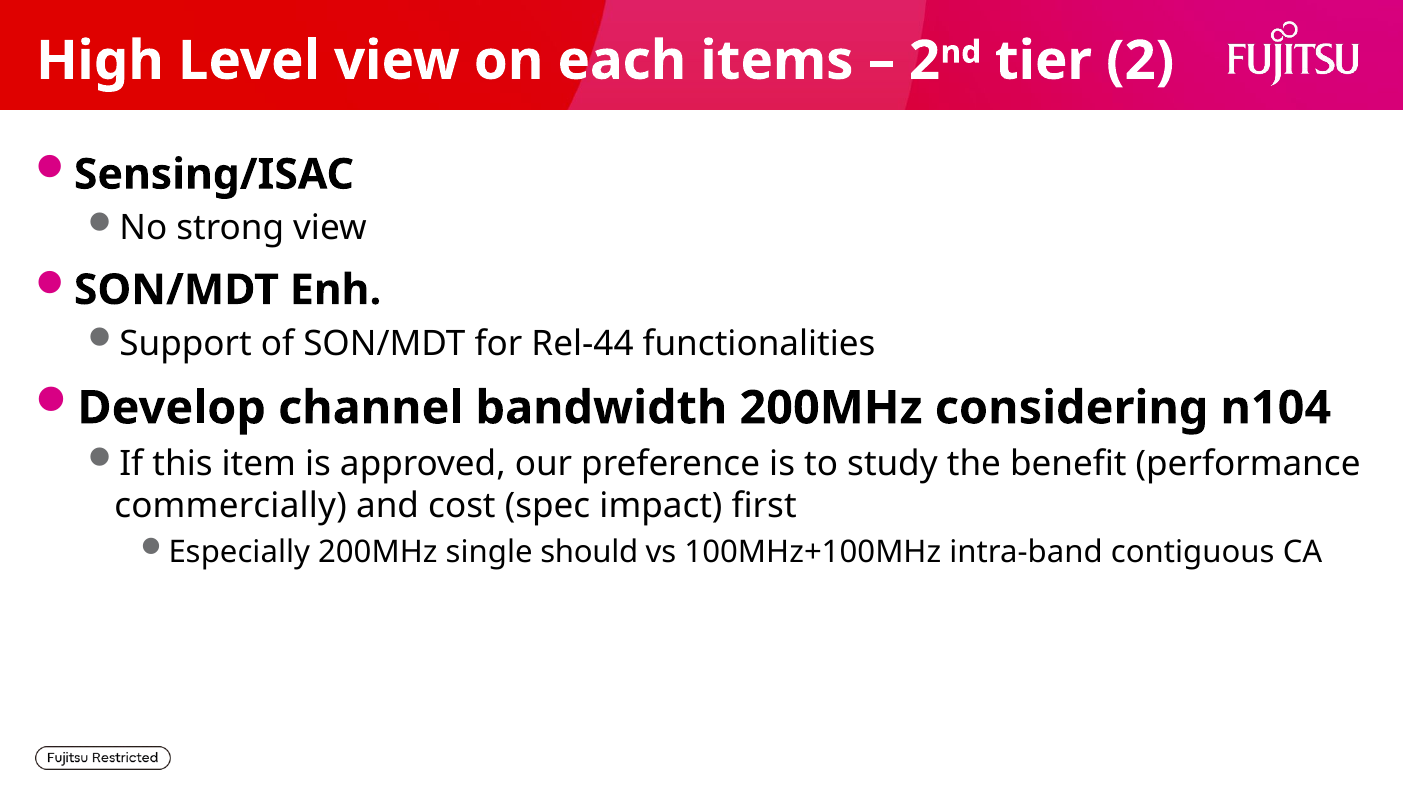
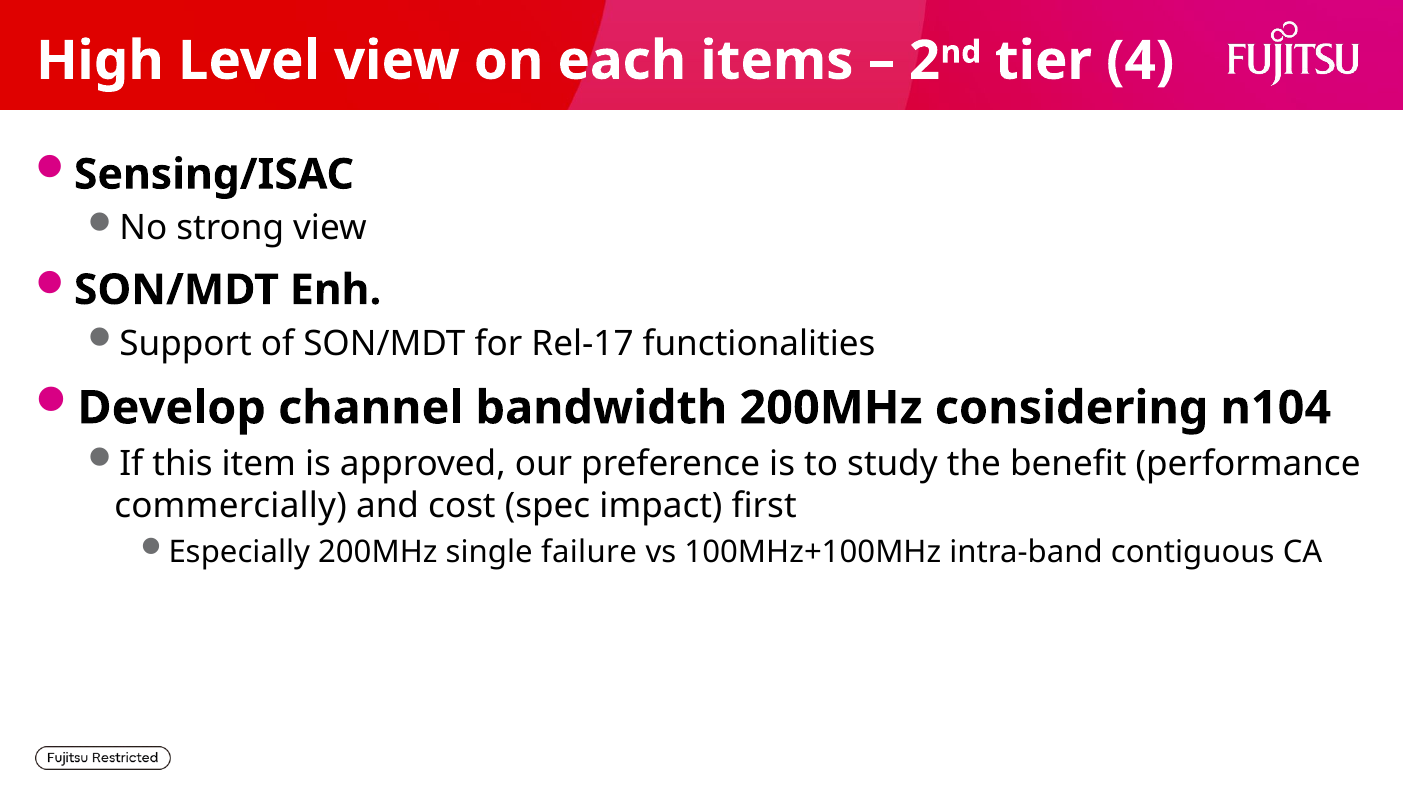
tier 2: 2 -> 4 (1140, 61)
Rel-44: Rel-44 -> Rel-17 (583, 344)
should: should -> failure (589, 553)
